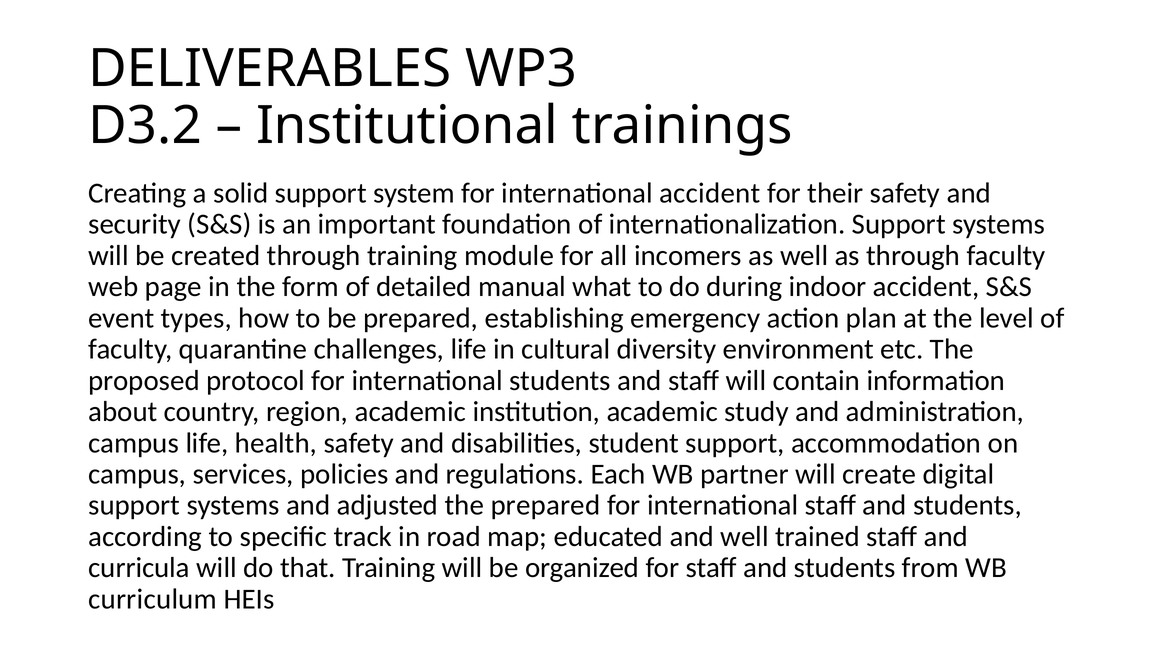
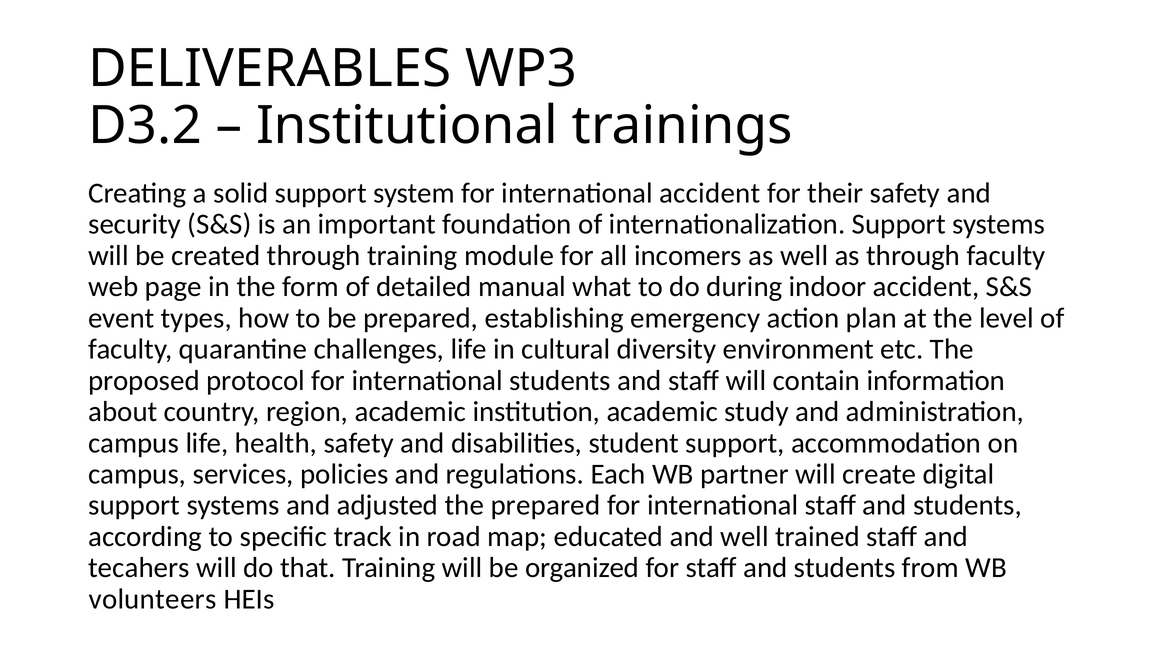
curricula: curricula -> tecahers (139, 568)
curriculum: curriculum -> volunteers (153, 599)
